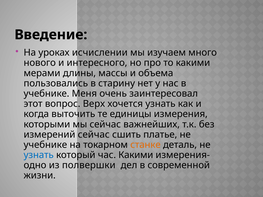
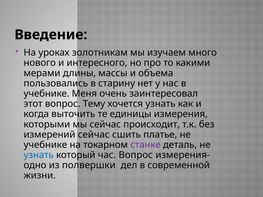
исчислении: исчислении -> золотникам (100, 53)
Верх: Верх -> Тему (94, 104)
важнейших: важнейших -> происходит (152, 124)
станке colour: orange -> purple (145, 145)
час Какими: Какими -> Вопрос (136, 155)
